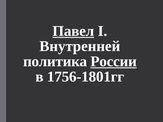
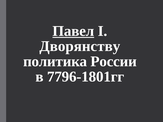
Внутренней: Внутренней -> Дворянству (80, 46)
России underline: present -> none (114, 62)
1756-1801гг: 1756-1801гг -> 7796-1801гг (86, 77)
